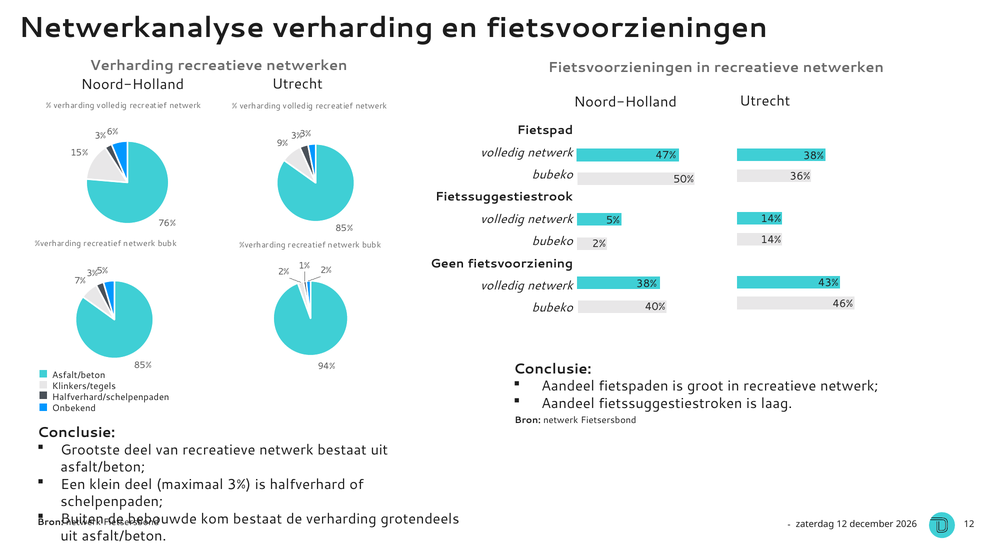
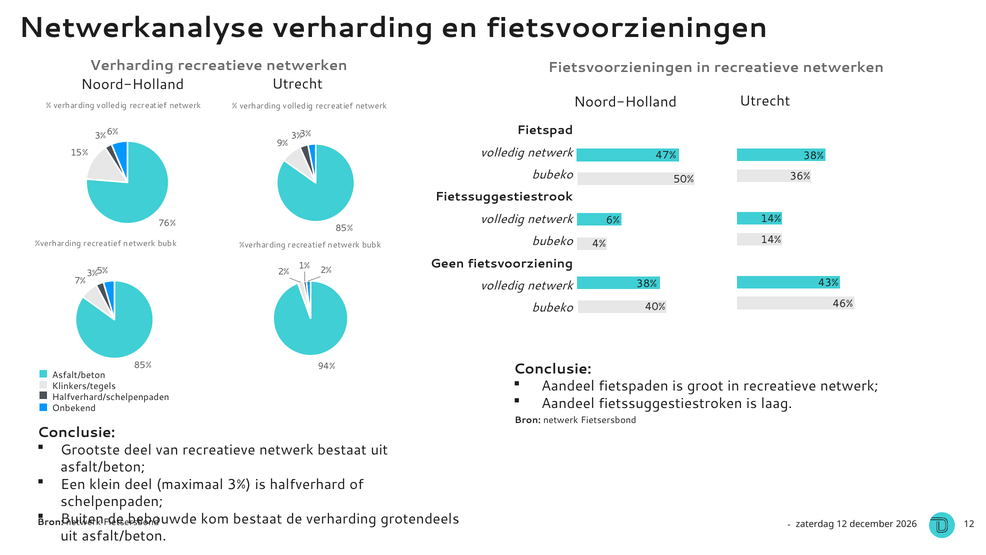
5%: 5% -> 6% (613, 220)
2%: 2% -> 4% (599, 244)
